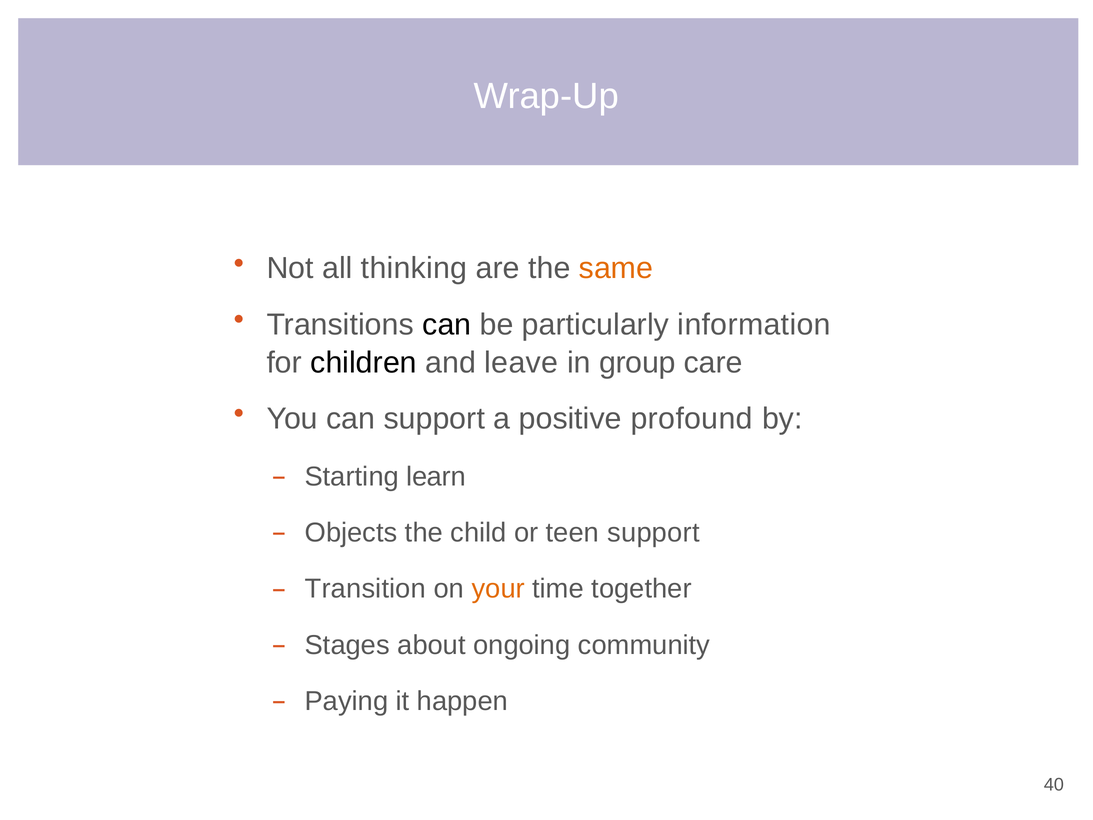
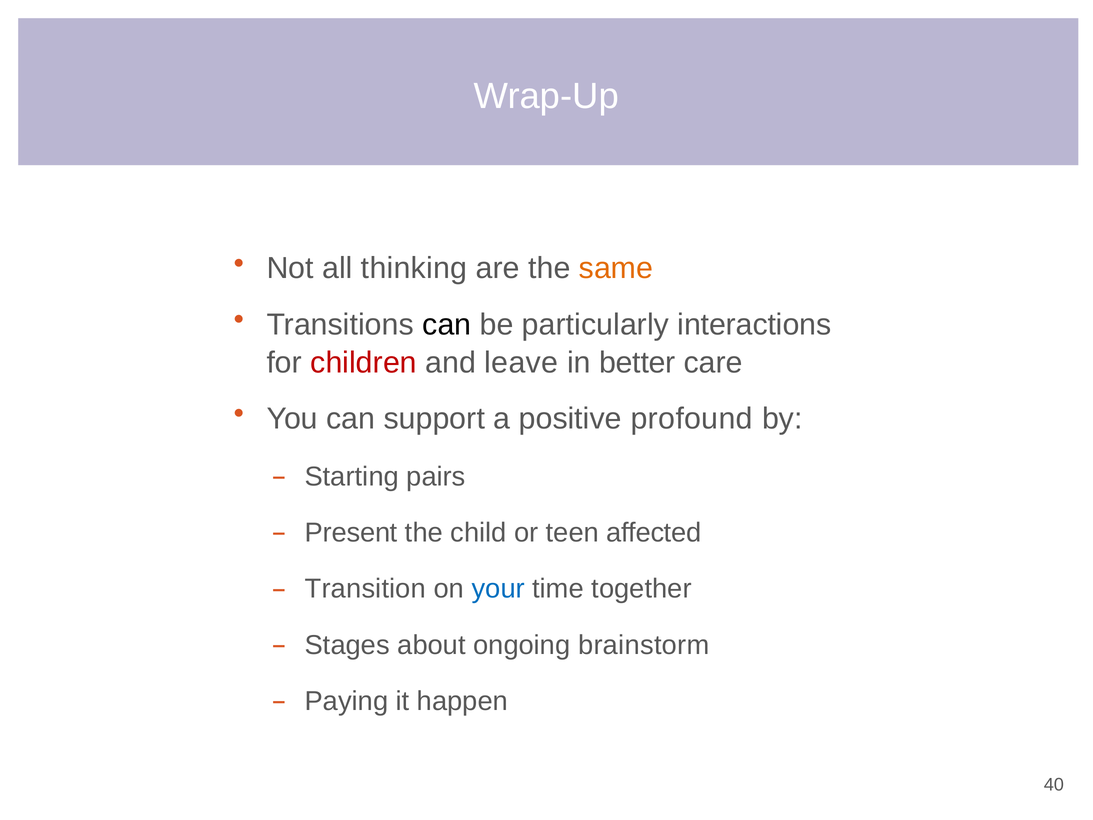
information: information -> interactions (754, 325)
children colour: black -> red (364, 362)
group: group -> better (637, 362)
learn: learn -> pairs (436, 476)
Objects: Objects -> Present (351, 533)
teen support: support -> affected (654, 533)
your colour: orange -> blue (498, 589)
community: community -> brainstorm (644, 645)
